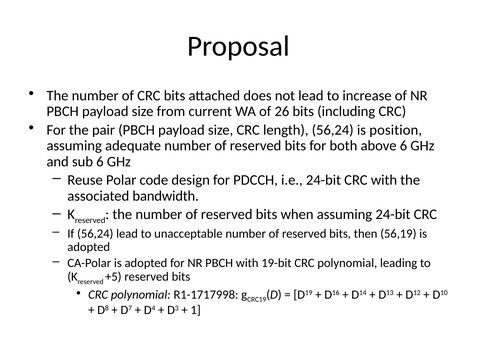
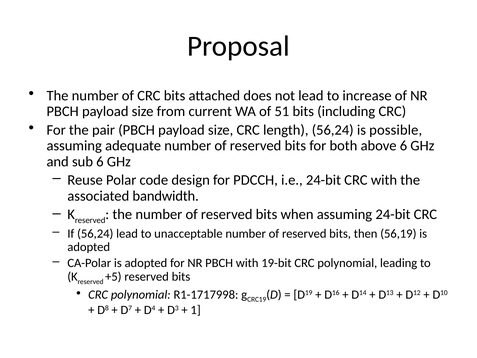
26: 26 -> 51 (282, 111)
position: position -> possible (396, 130)
